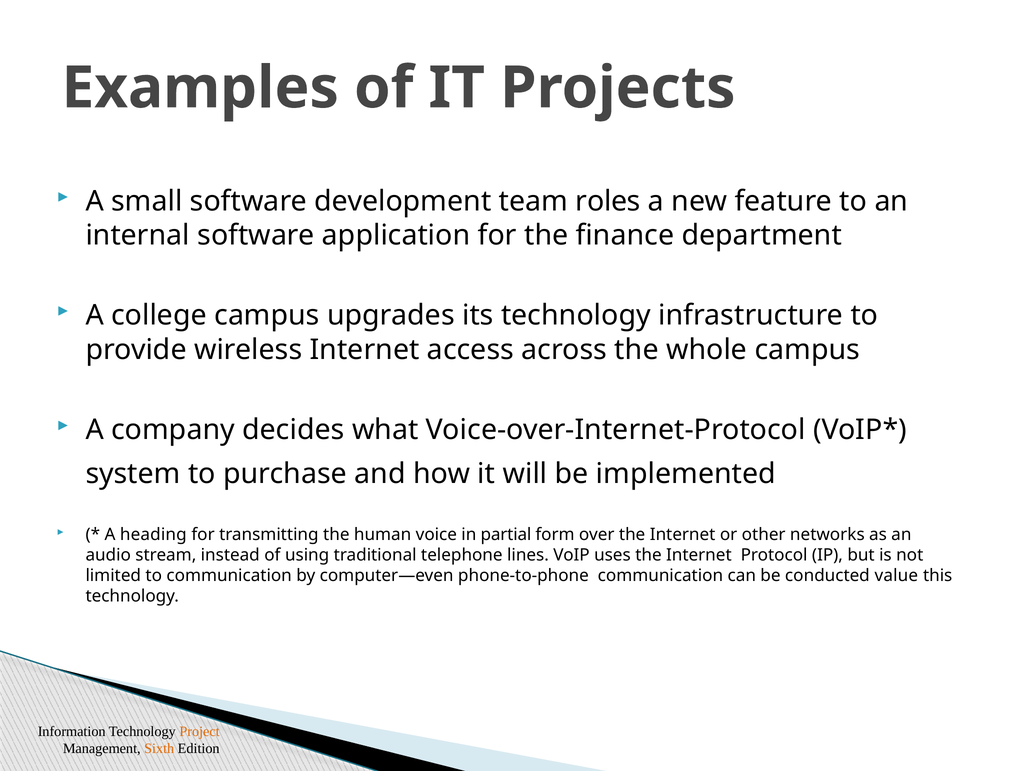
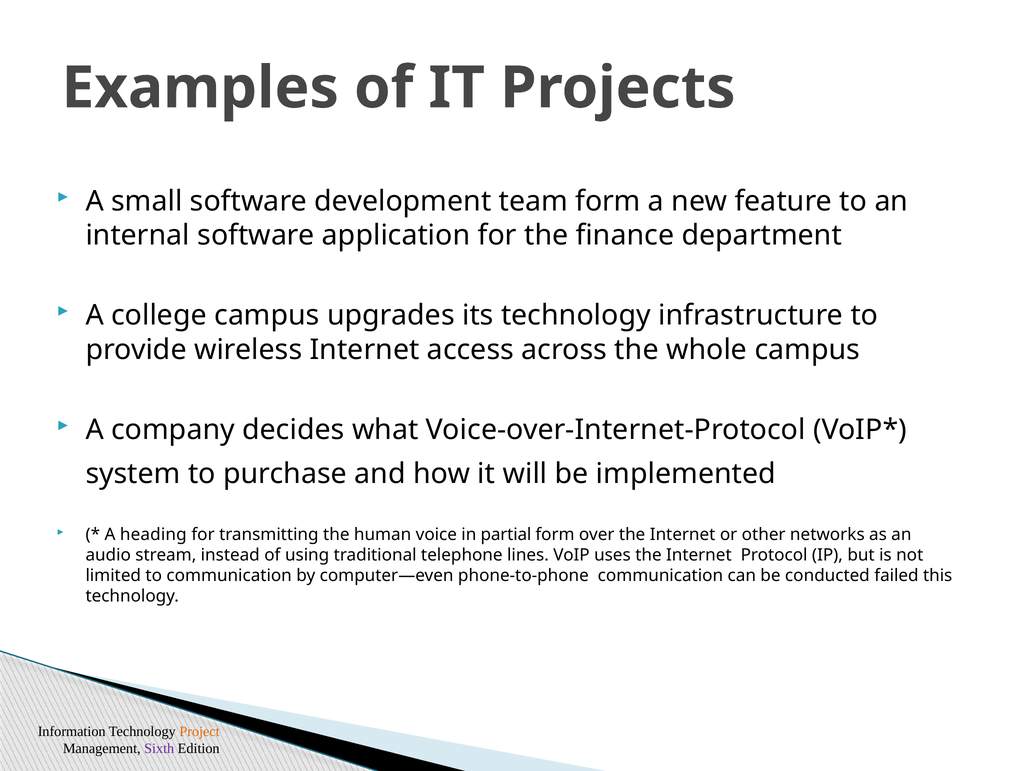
team roles: roles -> form (608, 201)
value: value -> failed (896, 576)
Sixth colour: orange -> purple (159, 749)
